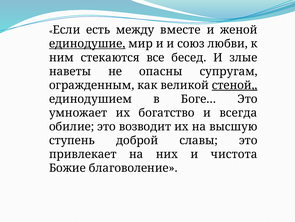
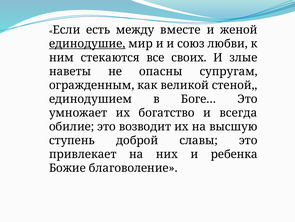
бесед: бесед -> своих (189, 57)
стеной underline: present -> none (235, 85)
чистота: чистота -> ребенка (234, 154)
